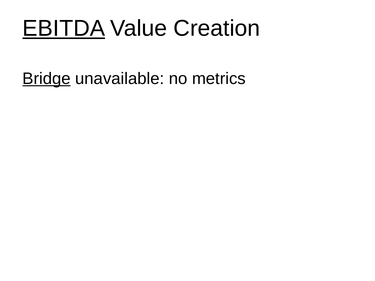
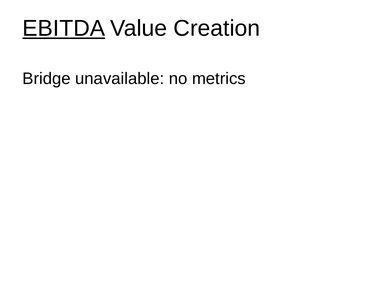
Bridge underline: present -> none (47, 79)
